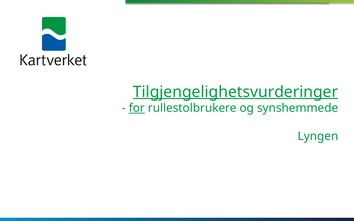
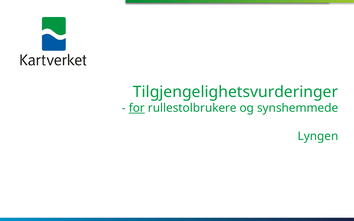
Tilgjengelighetsvurderinger underline: present -> none (235, 92)
